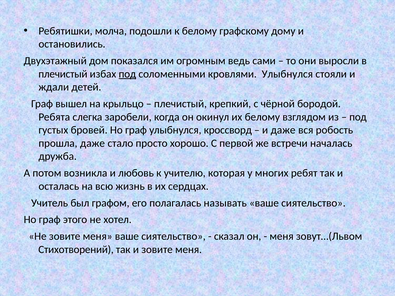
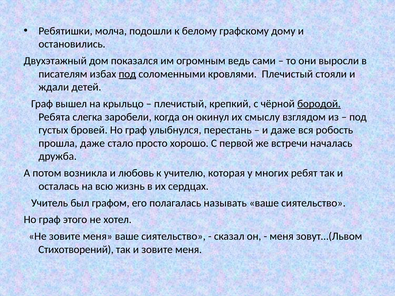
плечистый: плечистый -> писателям (63, 74)
кровлями Улыбнулся: Улыбнулся -> Плечистый (287, 74)
бородой underline: none -> present (319, 104)
их белому: белому -> смыслу (262, 117)
кроссворд: кроссворд -> перестань (228, 130)
